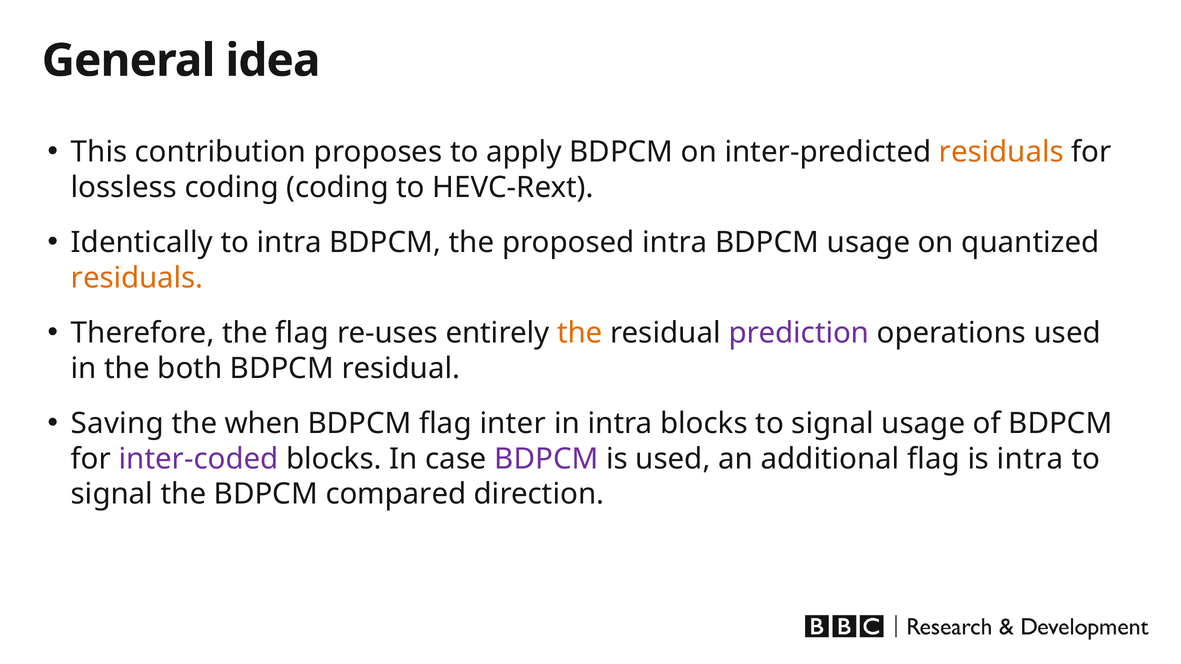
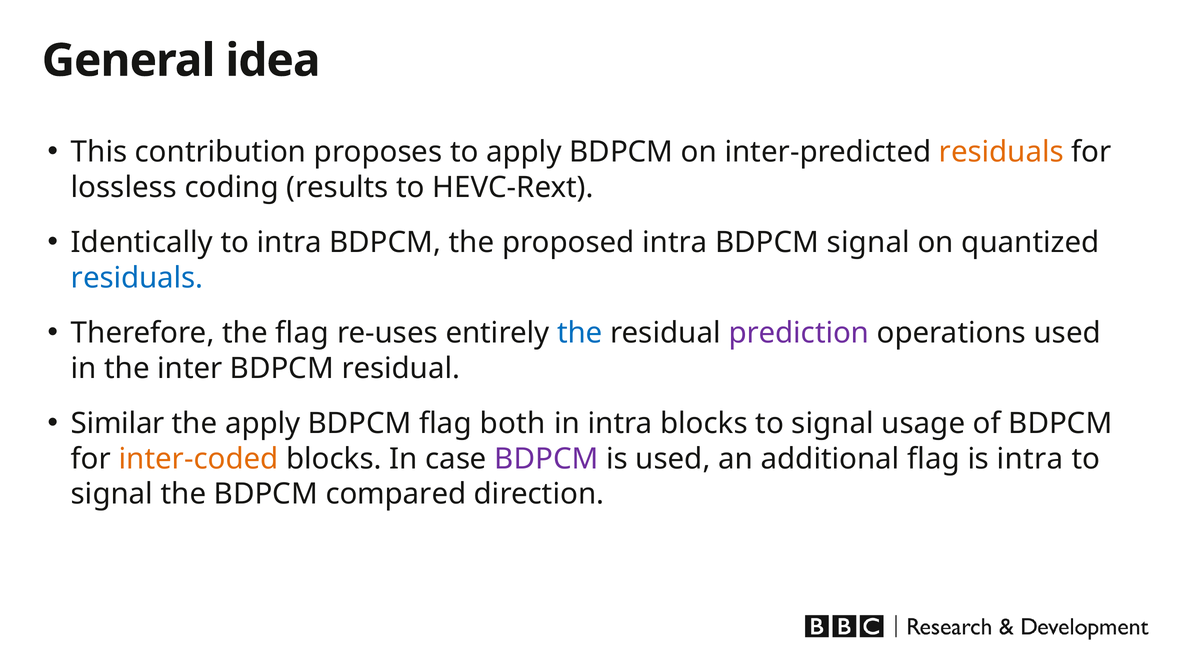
coding coding: coding -> results (337, 187)
BDPCM usage: usage -> signal (868, 243)
residuals colour: orange -> blue (137, 278)
the colour: orange -> blue (580, 333)
both: both -> inter (190, 369)
Saving: Saving -> Similar (118, 424)
the when: when -> apply (263, 424)
inter: inter -> both (513, 424)
inter-coded colour: purple -> orange (199, 459)
